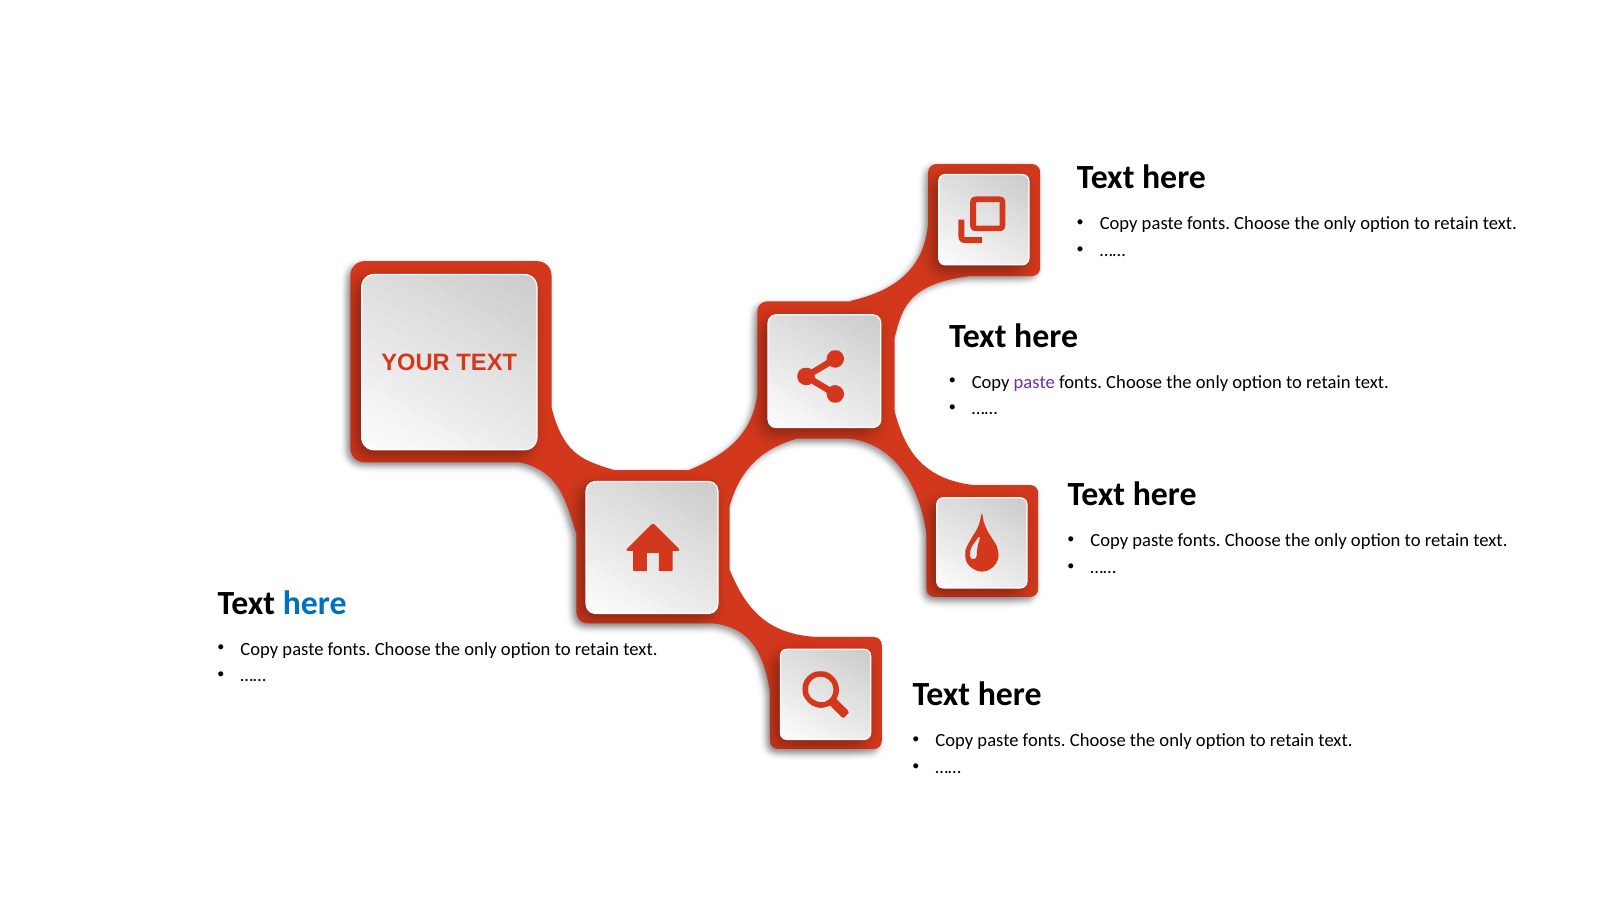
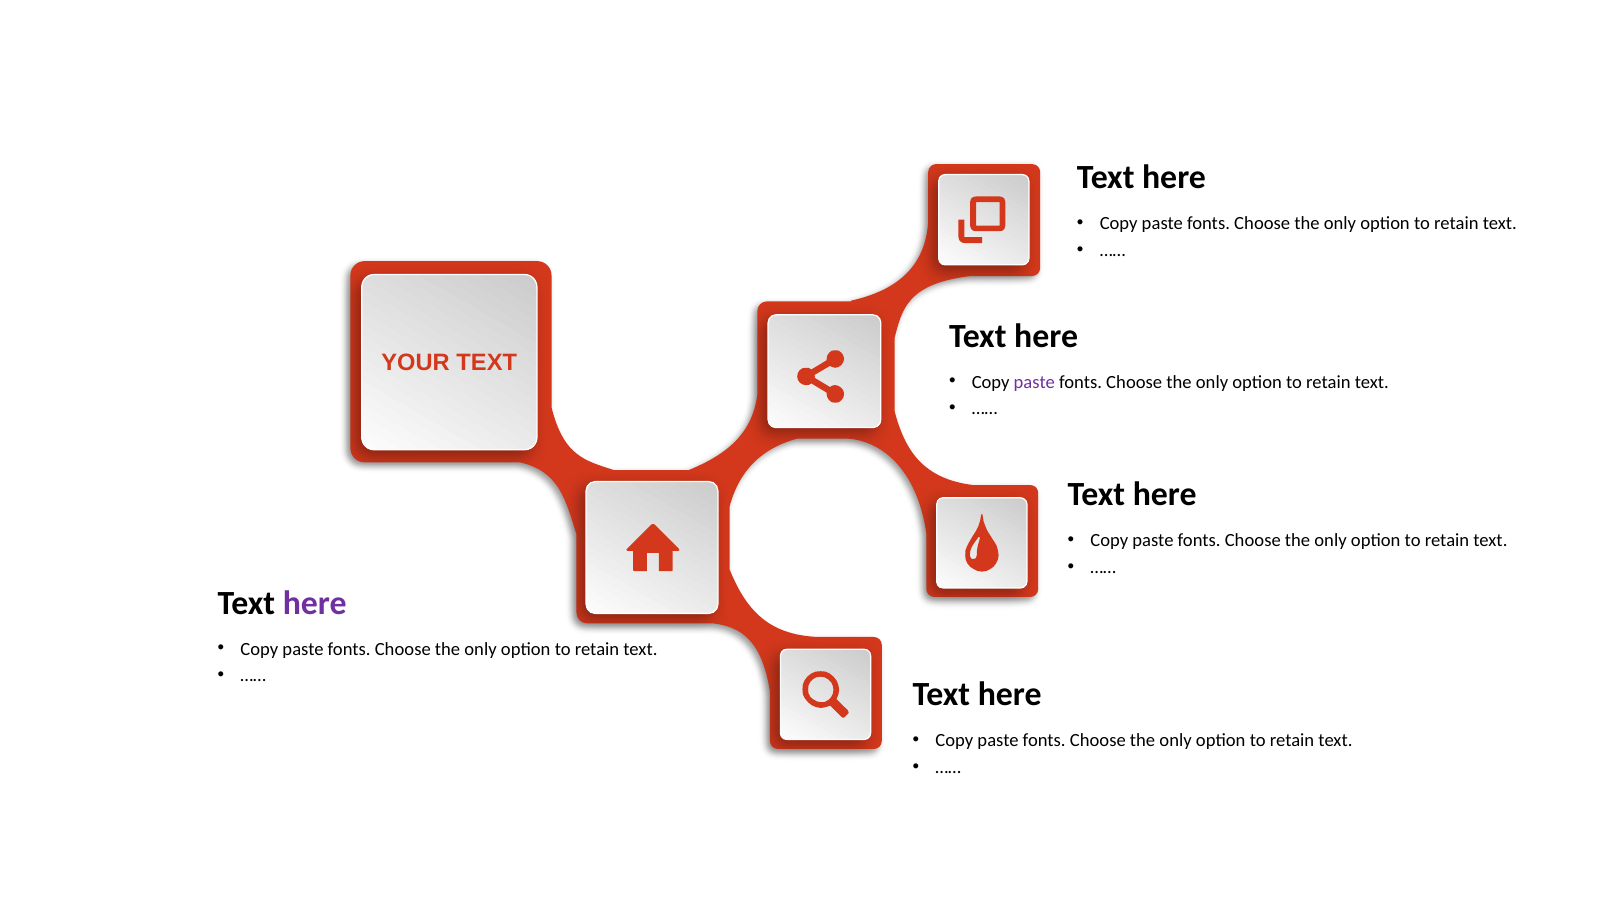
here colour: blue -> purple (315, 603)
